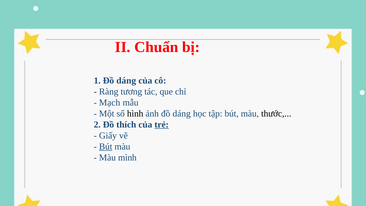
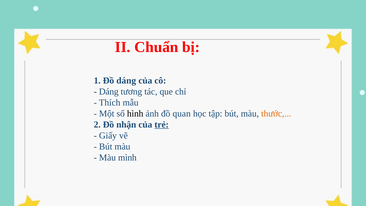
Ràng: Ràng -> Dáng (109, 92)
Mạch: Mạch -> Thích (110, 103)
ảnh đồ dáng: dáng -> quan (182, 114)
thước colour: black -> orange (276, 114)
thích: thích -> nhận (126, 125)
Bút underline: present -> none (106, 146)
